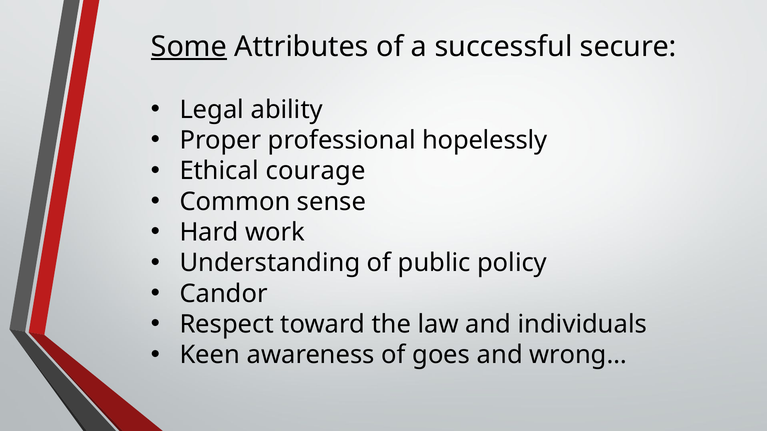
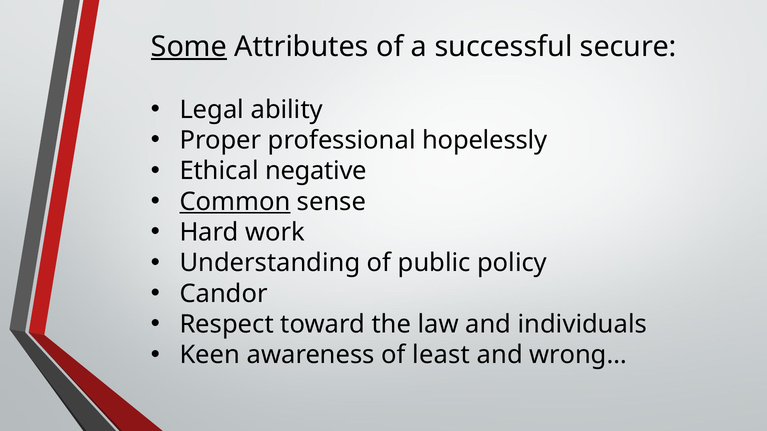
courage: courage -> negative (316, 171)
Common underline: none -> present (235, 202)
goes: goes -> least (441, 355)
